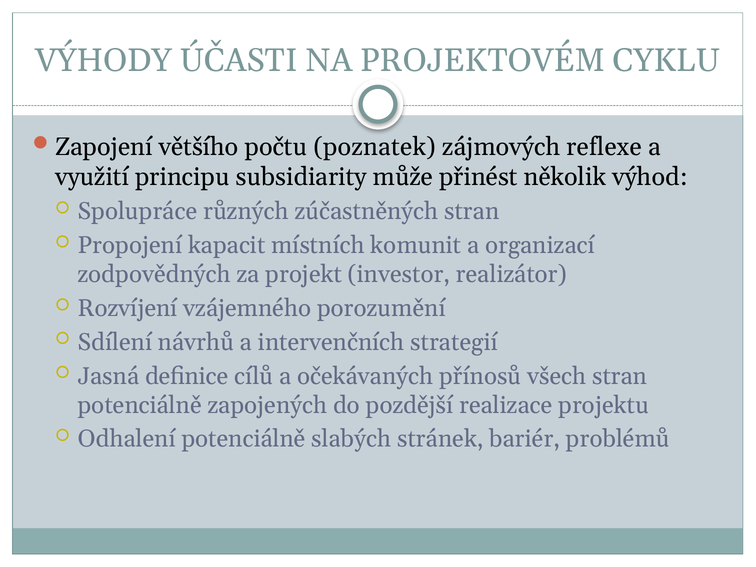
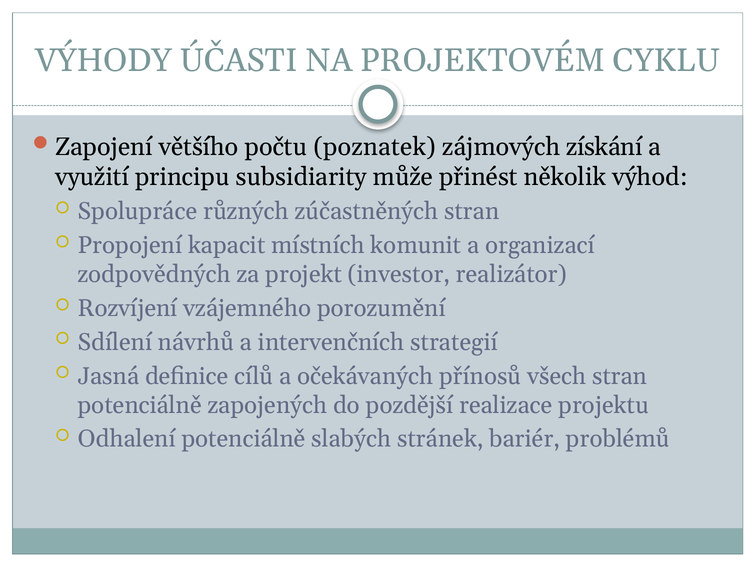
reflexe: reflexe -> získání (604, 147)
